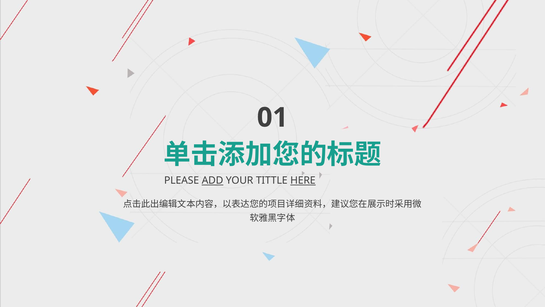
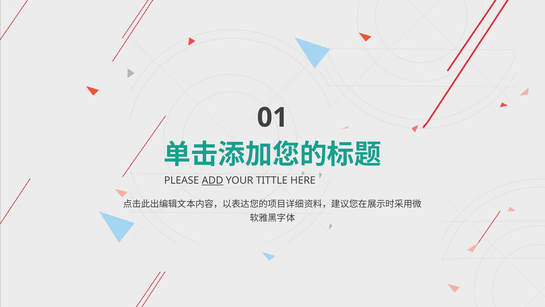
HERE underline: present -> none (303, 180)
